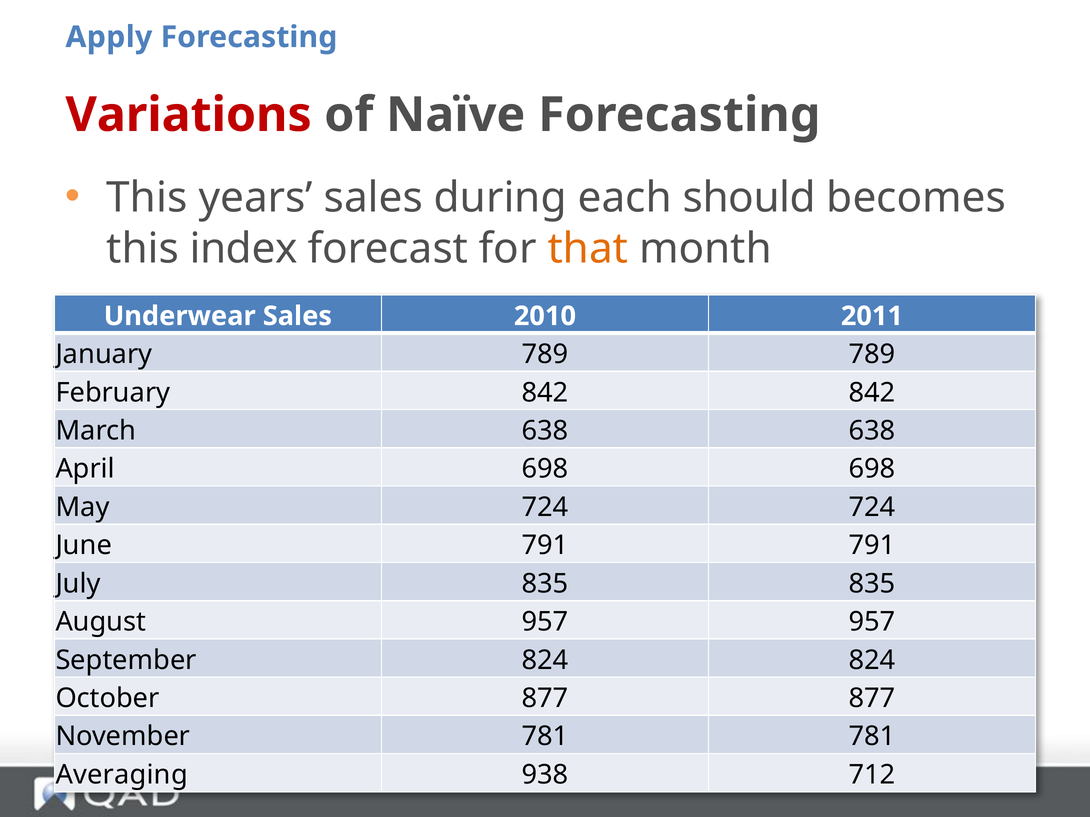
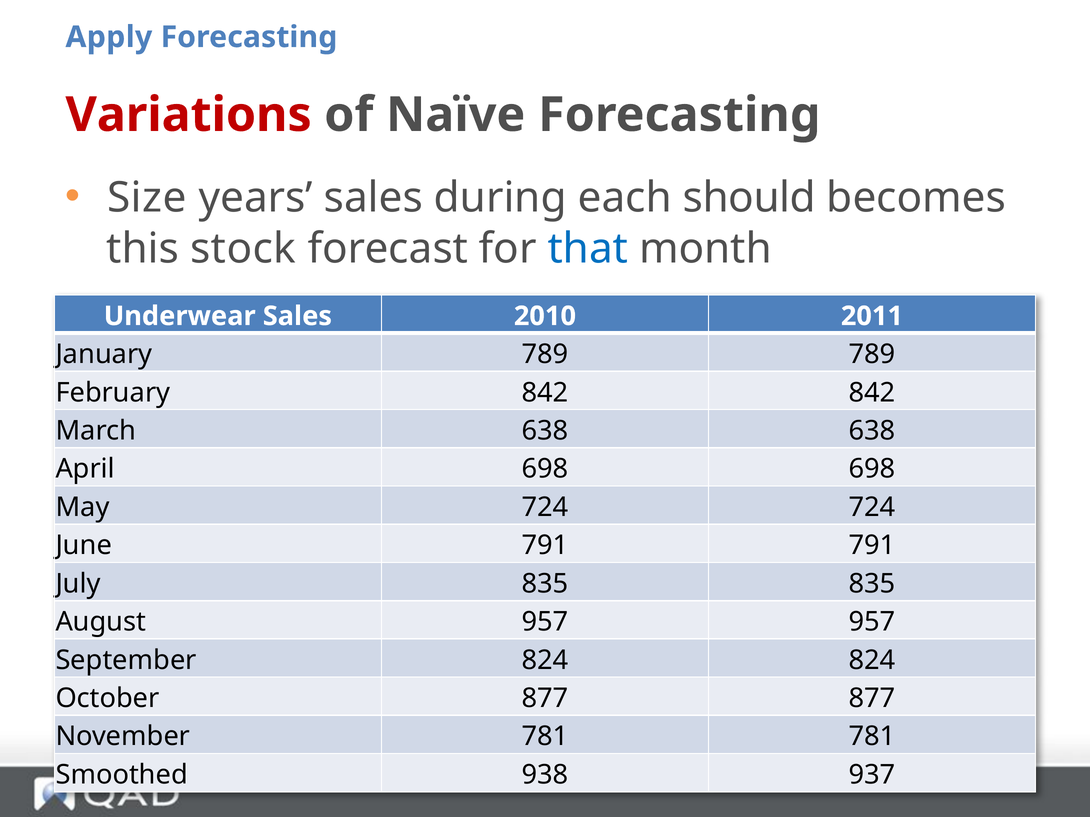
This: This -> Size (147, 198)
index: index -> stock (243, 249)
that colour: orange -> blue (588, 249)
Averaging: Averaging -> Smoothed (122, 775)
712: 712 -> 937 (872, 775)
